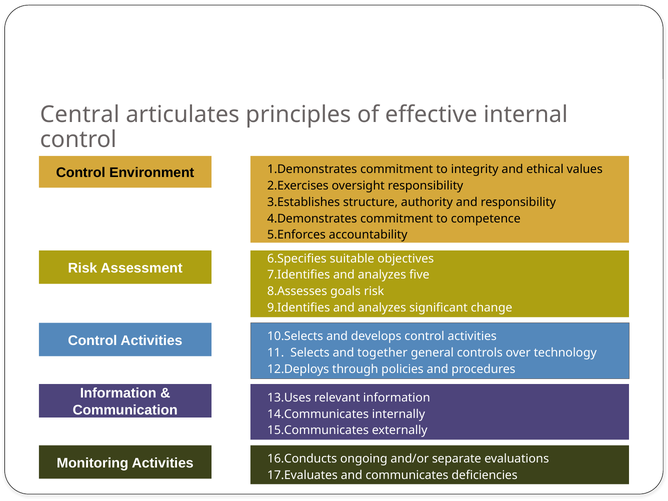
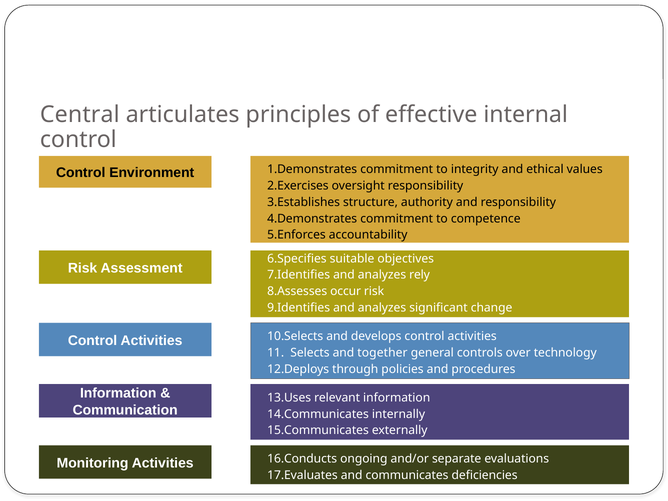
five: five -> rely (419, 275)
goals: goals -> occur (346, 291)
